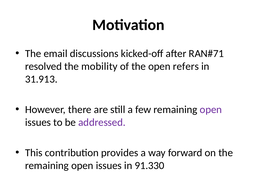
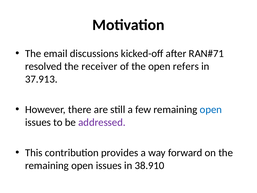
mobility: mobility -> receiver (99, 66)
31.913: 31.913 -> 37.913 (41, 79)
open colour: purple -> blue (211, 109)
91.330: 91.330 -> 38.910 (150, 165)
